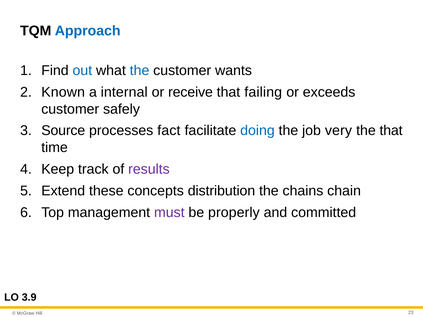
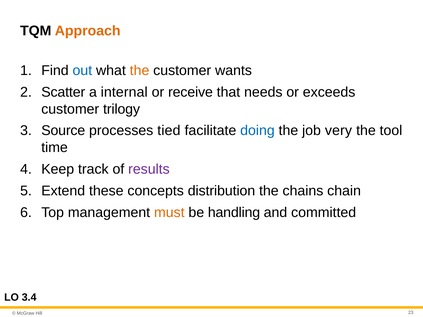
Approach colour: blue -> orange (88, 31)
the colour: blue -> orange (140, 71)
Known: Known -> Scatter (63, 92)
failing: failing -> needs (263, 92)
safely: safely -> trilogy (122, 109)
fact: fact -> tied (169, 131)
the that: that -> tool (391, 131)
must colour: purple -> orange (169, 213)
properly: properly -> handling (234, 213)
3.9: 3.9 -> 3.4 (29, 297)
